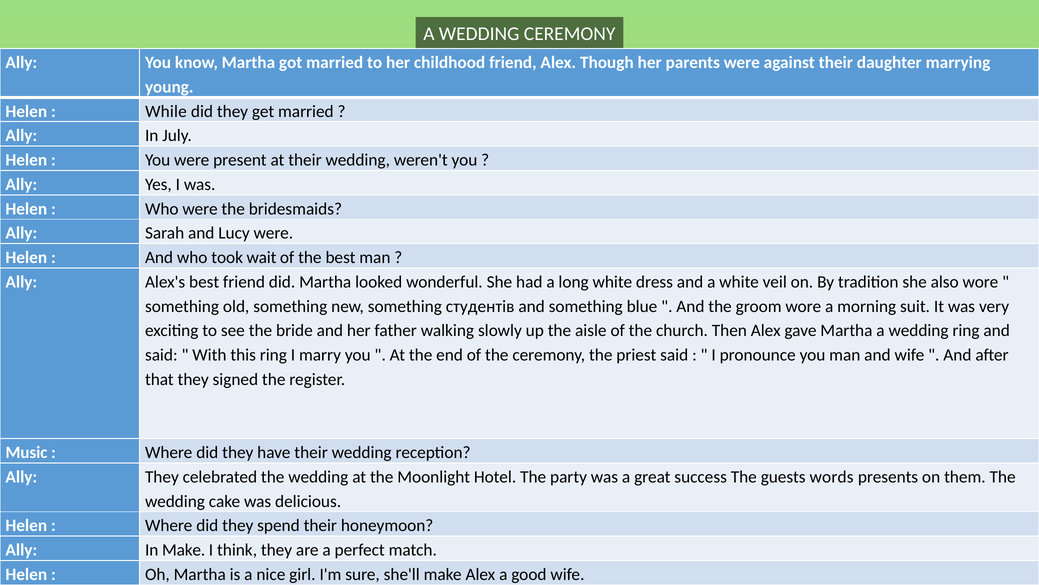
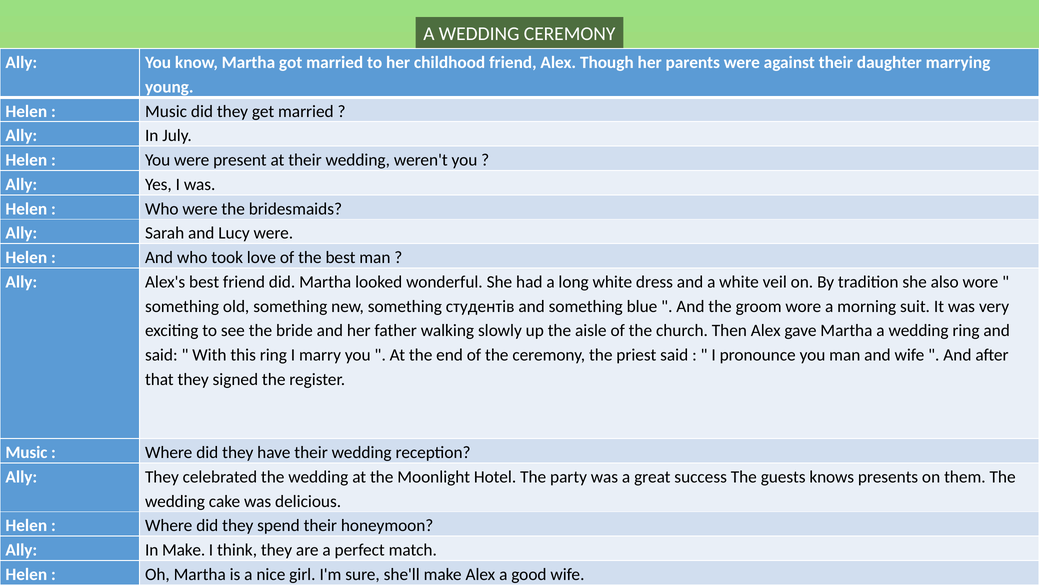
While: While -> Music (166, 111)
wait: wait -> love (261, 257)
words: words -> knows (832, 477)
